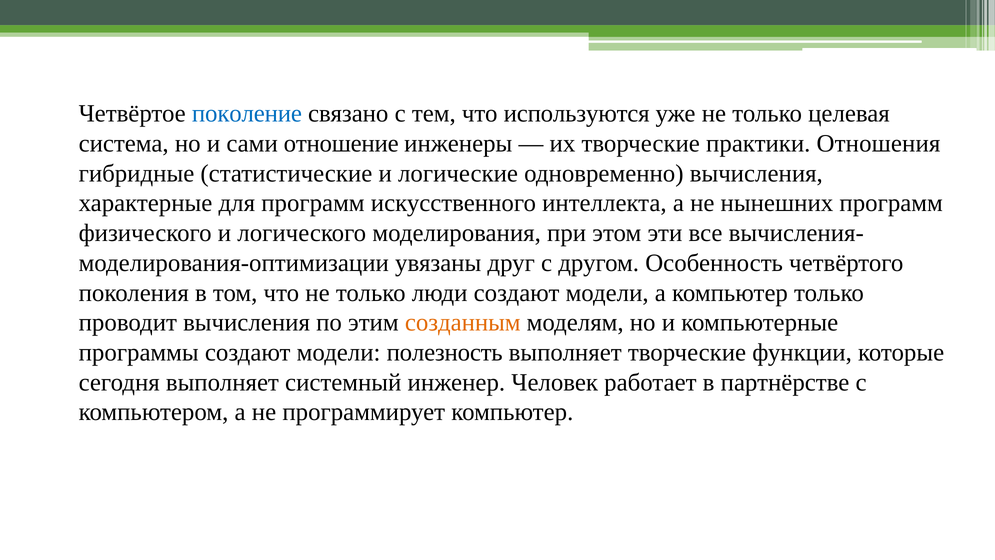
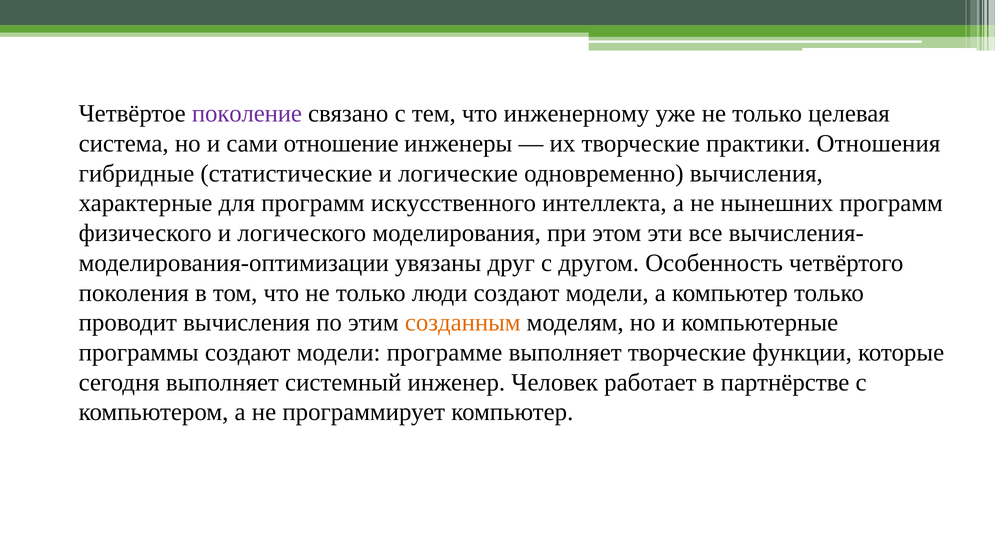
поколение colour: blue -> purple (247, 114)
используются: используются -> инженерному (577, 114)
полезность: полезность -> программе (444, 352)
